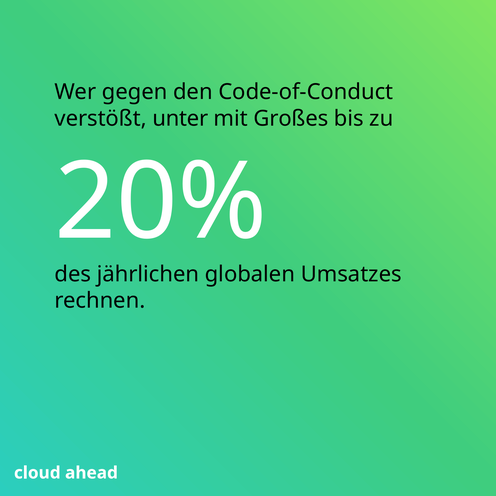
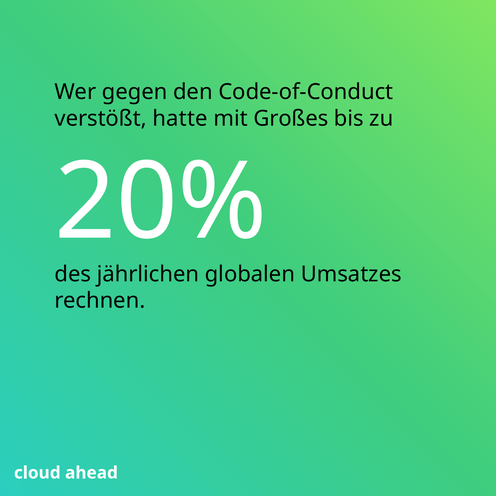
unter: unter -> hatte (180, 118)
